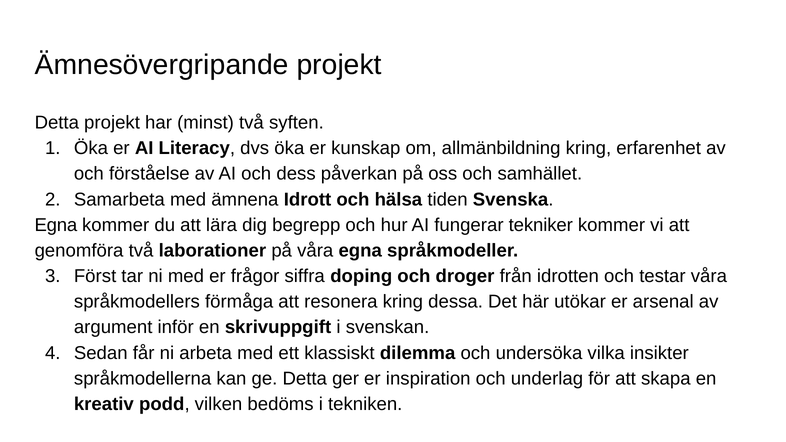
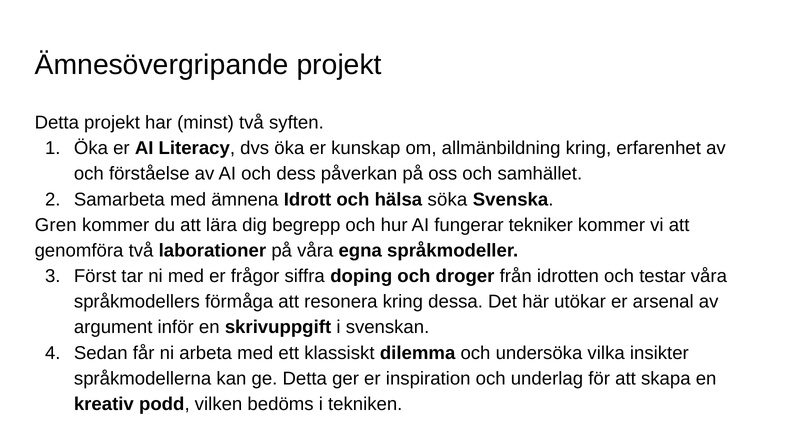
tiden: tiden -> söka (447, 199)
Egna: Egna -> Gren (56, 225)
